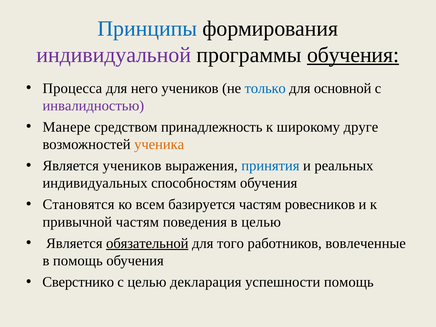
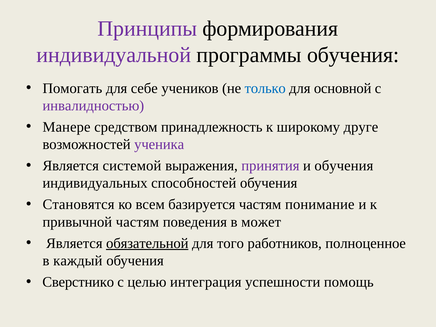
Принципы colour: blue -> purple (147, 29)
обучения underline: present -> none (353, 55)
Процесса: Процесса -> Помогать (72, 88)
него: него -> себе (144, 88)
ученика colour: orange -> purple (159, 144)
Является учеников: учеников -> системой (132, 166)
принятия colour: blue -> purple (270, 166)
и реальных: реальных -> обучения (344, 166)
способностям: способностям -> способностей (194, 183)
ровесников: ровесников -> понимание (320, 204)
в целью: целью -> может (261, 222)
вовлеченные: вовлеченные -> полноценное (366, 243)
в помощь: помощь -> каждый (78, 261)
декларация: декларация -> интеграция (206, 282)
